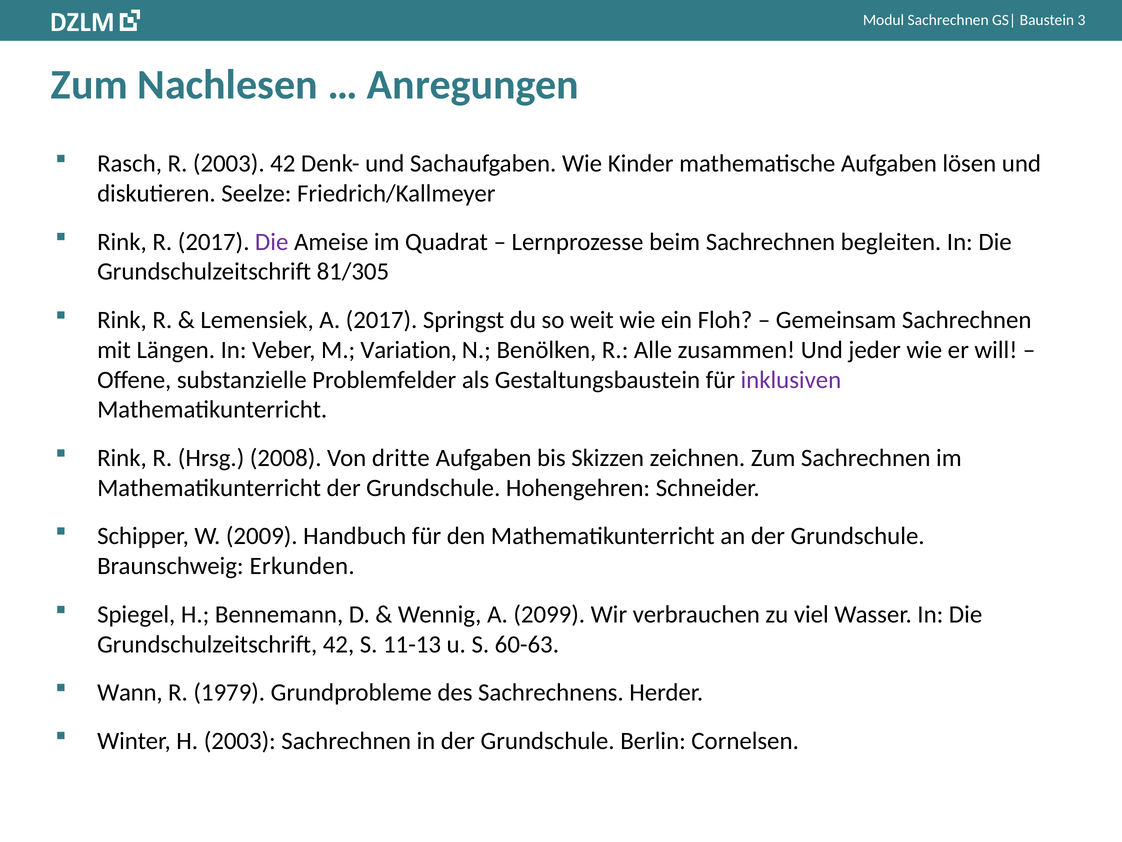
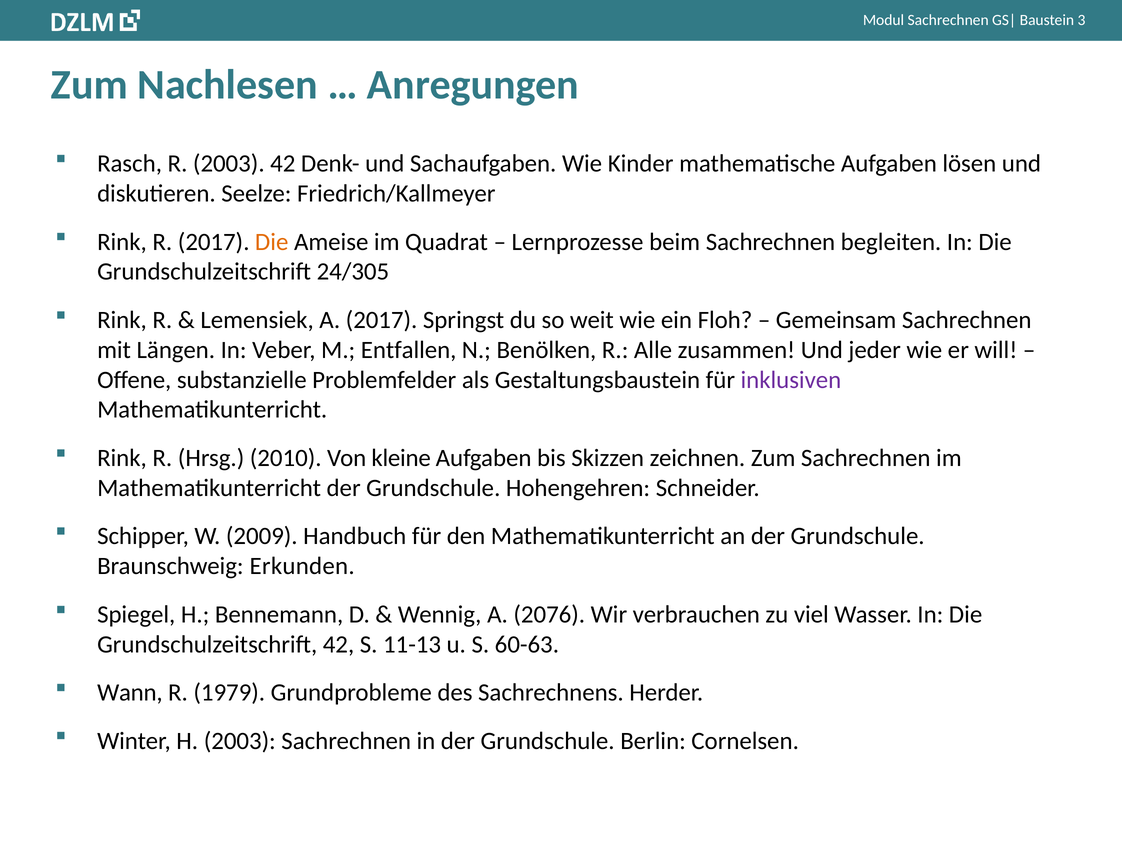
Die colour: purple -> orange (272, 242)
81/305: 81/305 -> 24/305 (353, 272)
Variation: Variation -> Entfallen (409, 350)
2008: 2008 -> 2010 (286, 458)
dritte: dritte -> kleine (401, 458)
2099: 2099 -> 2076 (549, 614)
